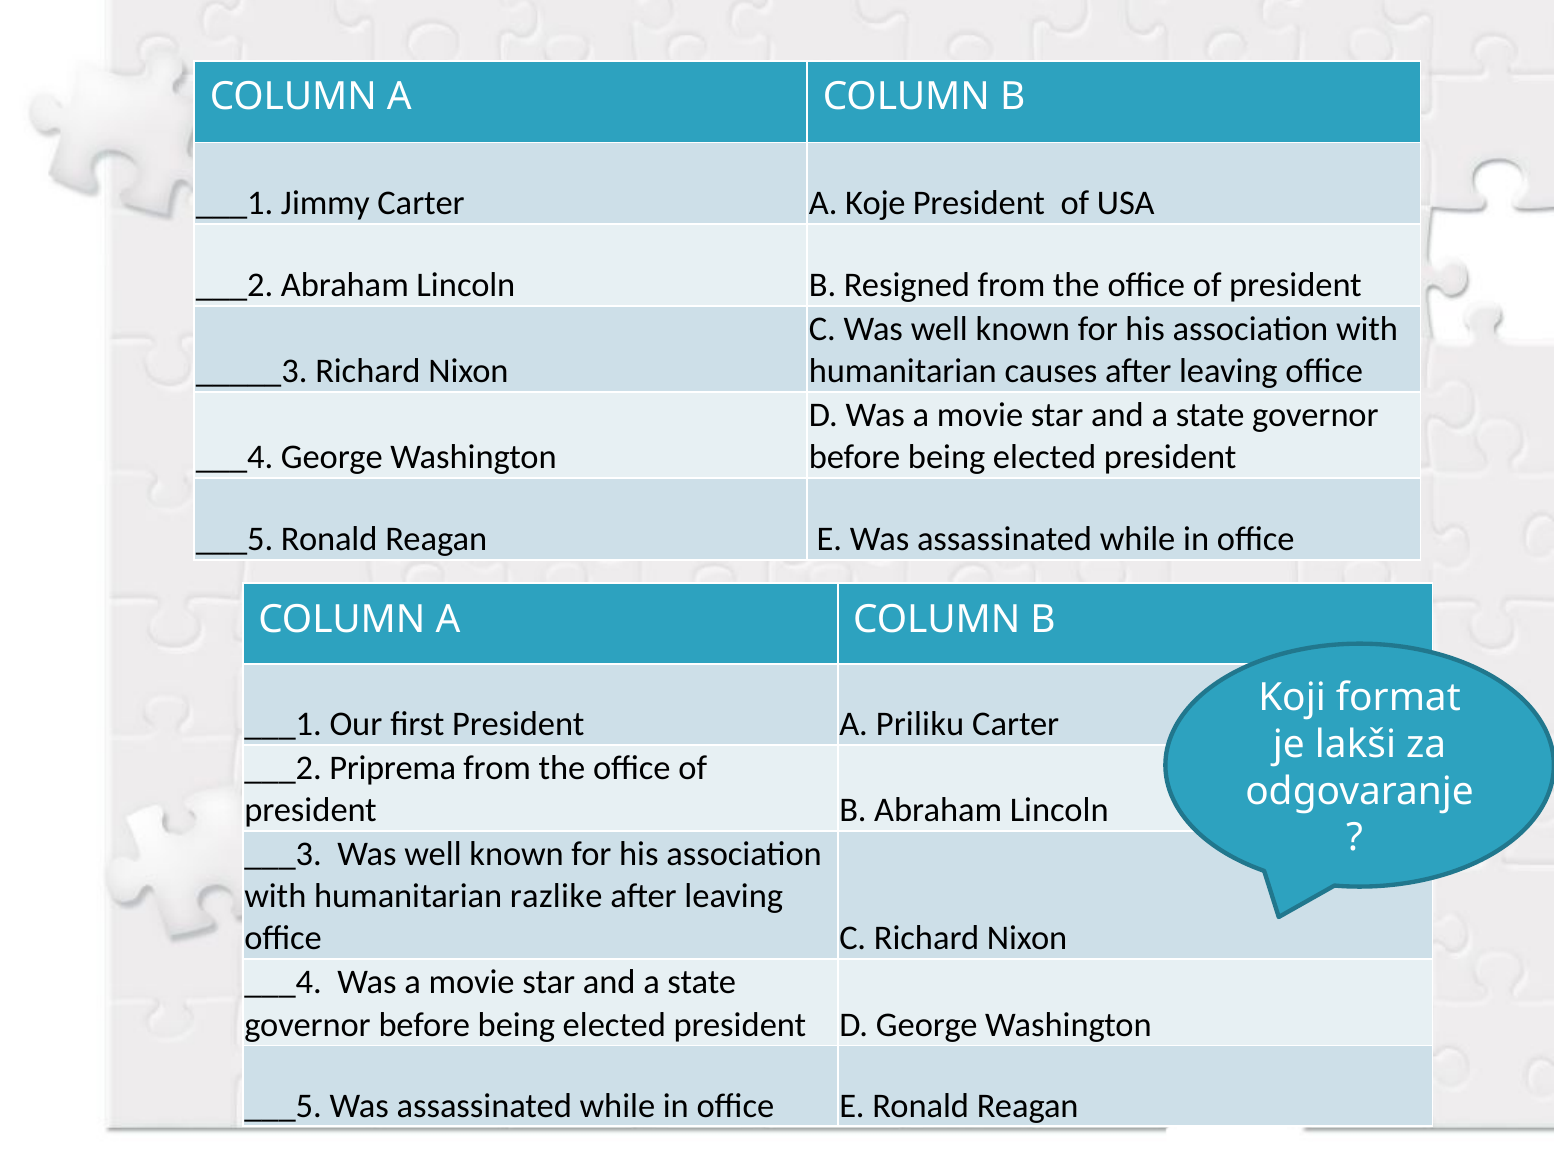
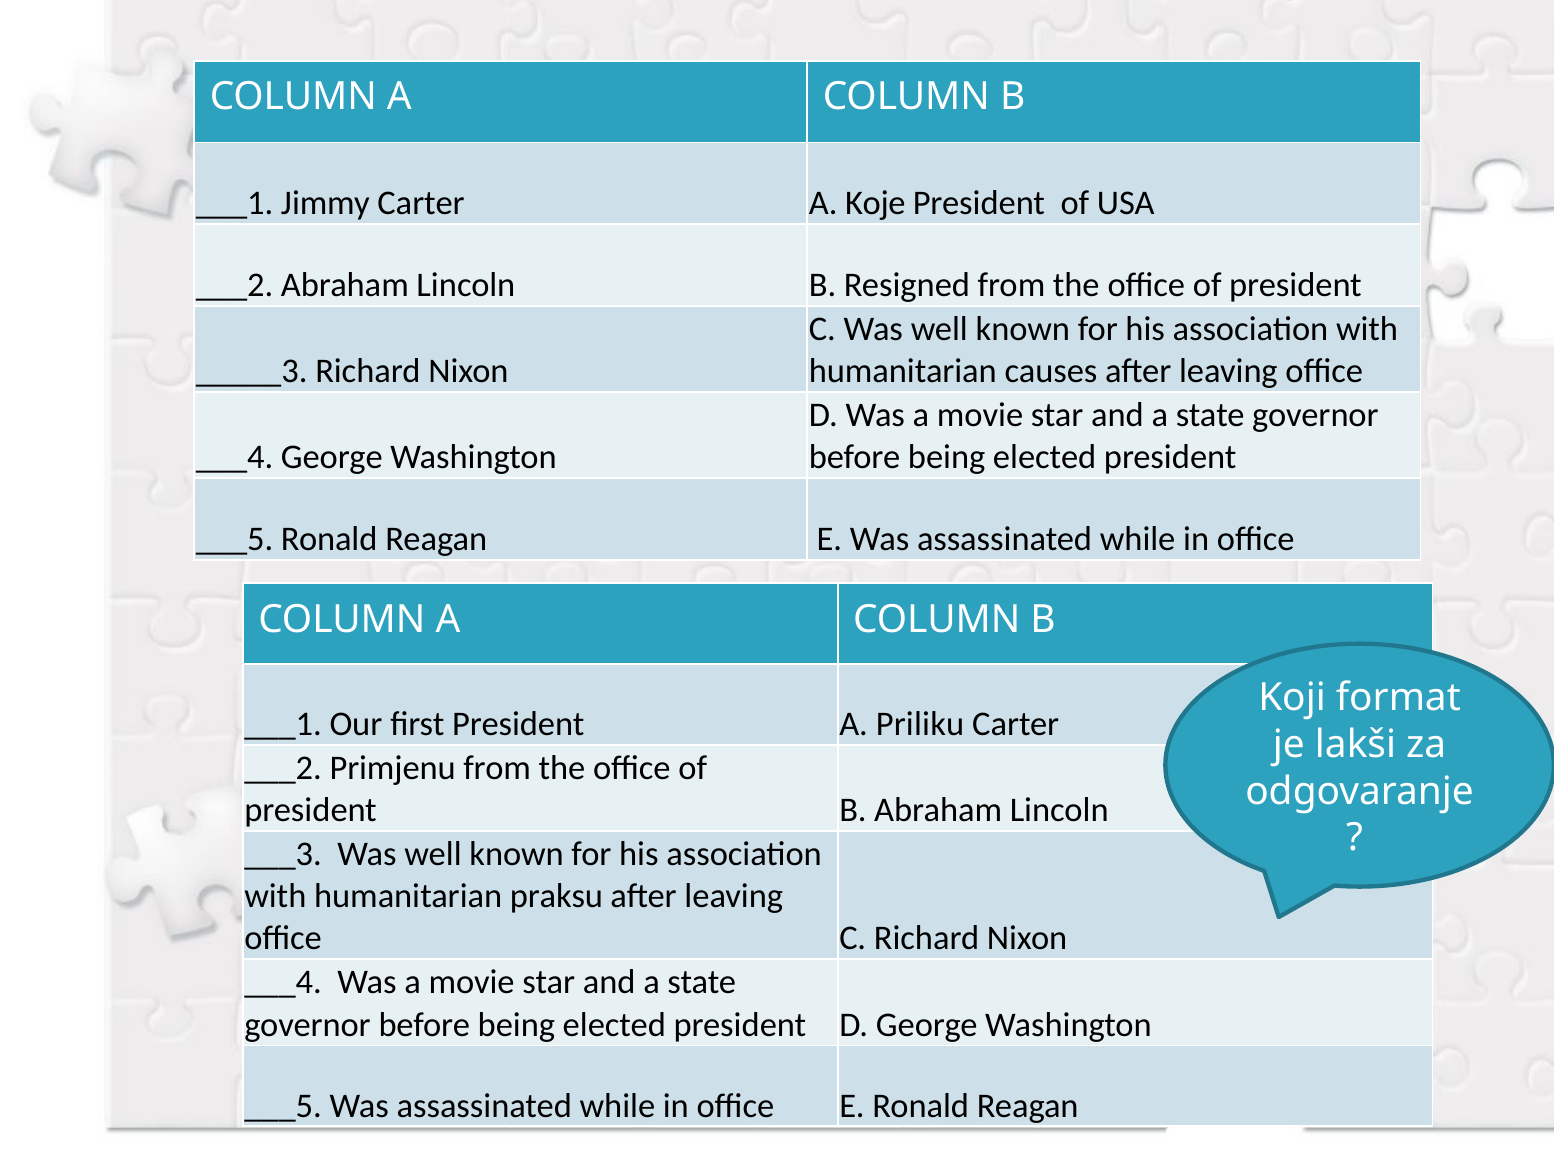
Priprema: Priprema -> Primjenu (393, 768)
razlike: razlike -> praksu (556, 896)
